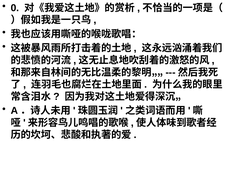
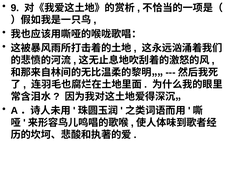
0: 0 -> 9 (15, 8)
